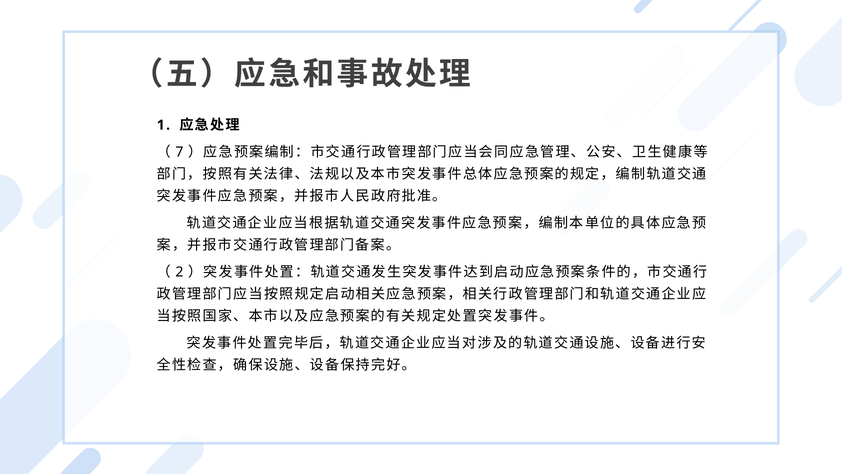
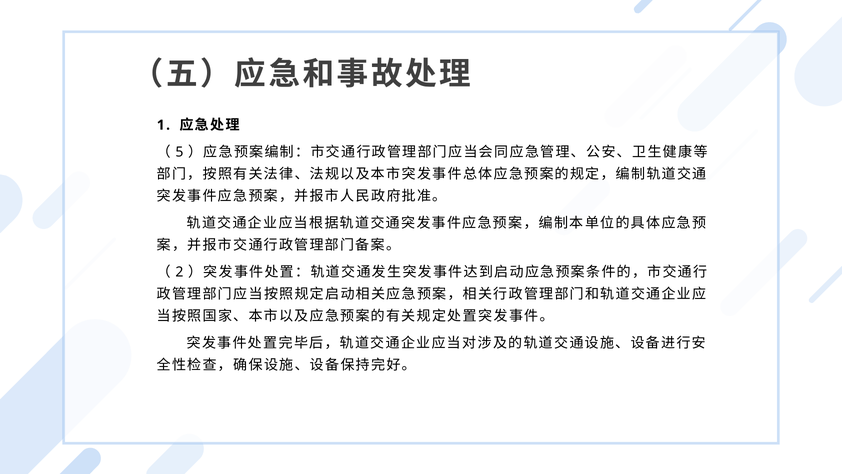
7: 7 -> 5 (179, 152)
